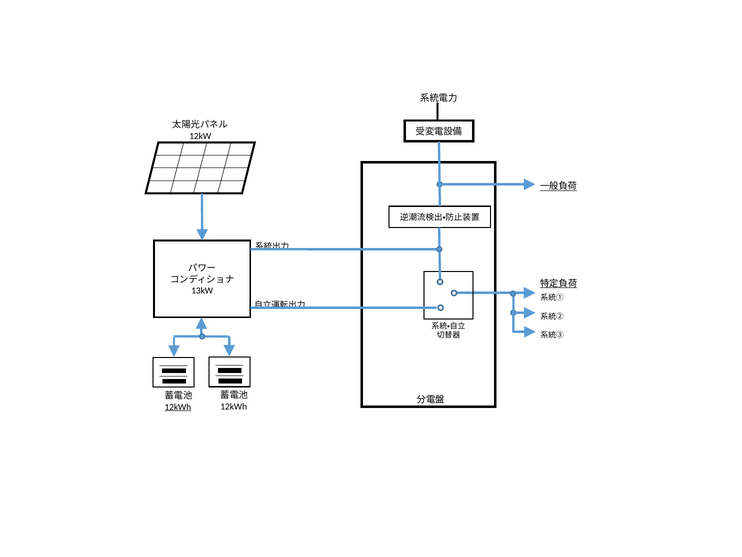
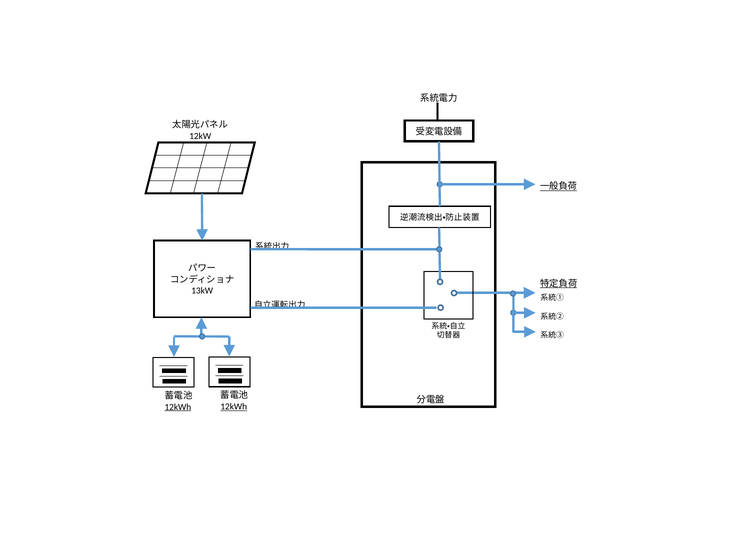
12kWh underline: none -> present (234, 406)
